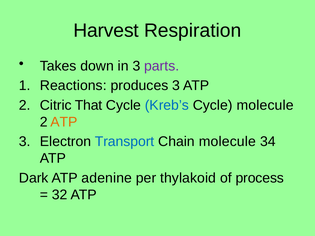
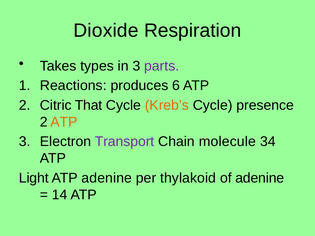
Harvest: Harvest -> Dioxide (106, 30)
down: down -> types (97, 66)
produces 3: 3 -> 6 (176, 86)
Kreb’s colour: blue -> orange (167, 105)
Cycle molecule: molecule -> presence (265, 105)
Transport colour: blue -> purple (125, 142)
Dark: Dark -> Light (34, 178)
of process: process -> adenine (260, 178)
32: 32 -> 14 (60, 195)
